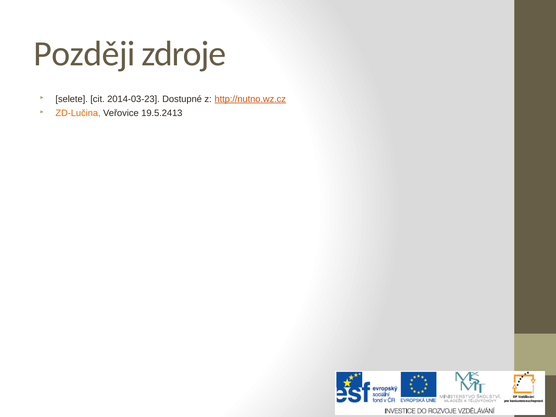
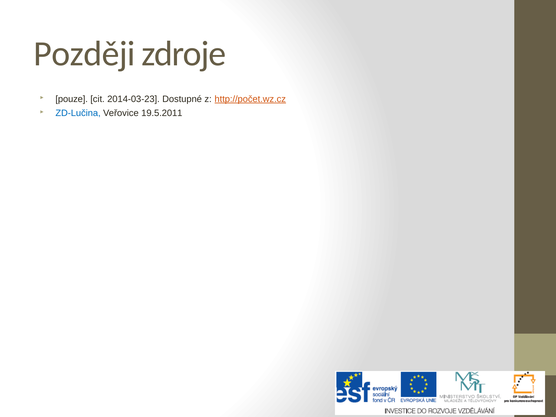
selete: selete -> pouze (72, 99)
http://nutno.wz.cz: http://nutno.wz.cz -> http://počet.wz.cz (250, 99)
ZD-Lučina colour: orange -> blue (78, 113)
19.5.2413: 19.5.2413 -> 19.5.2011 (162, 113)
